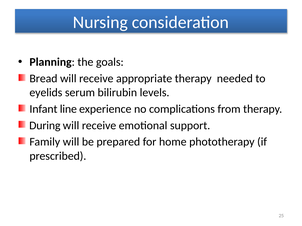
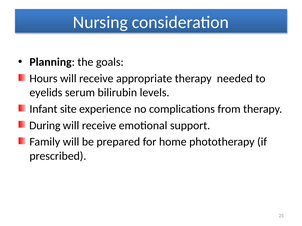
Bread: Bread -> Hours (43, 79)
line: line -> site (68, 109)
